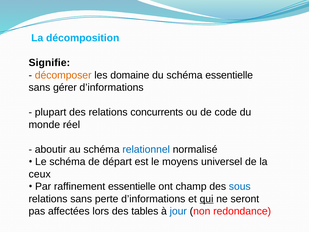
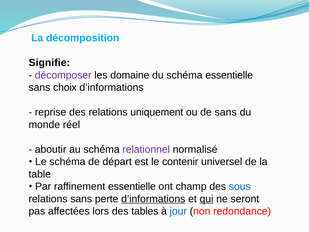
décomposer colour: orange -> purple (63, 75)
gérer: gérer -> choix (65, 87)
plupart: plupart -> reprise (51, 112)
concurrents: concurrents -> uniquement (157, 112)
de code: code -> sans (226, 112)
relationnel colour: blue -> purple (146, 149)
moyens: moyens -> contenir (180, 162)
ceux: ceux -> table (40, 174)
d’informations underline: none -> present (153, 199)
